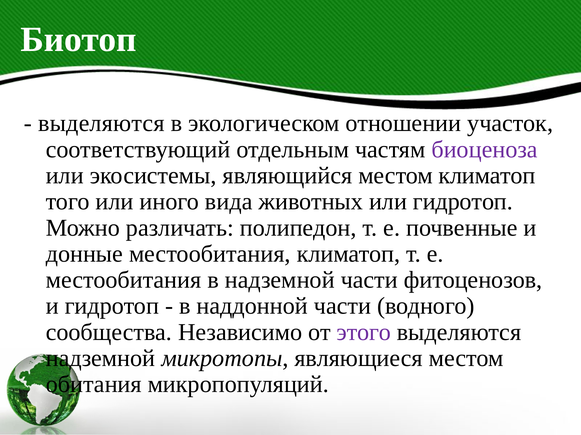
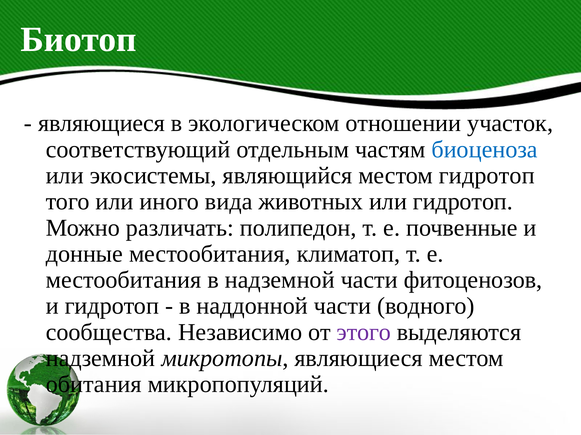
выделяются: выделяются -> являющиеся (101, 124)
биоценоза colour: purple -> blue (485, 150)
местом климатоп: климатоп -> гидротоп (487, 176)
